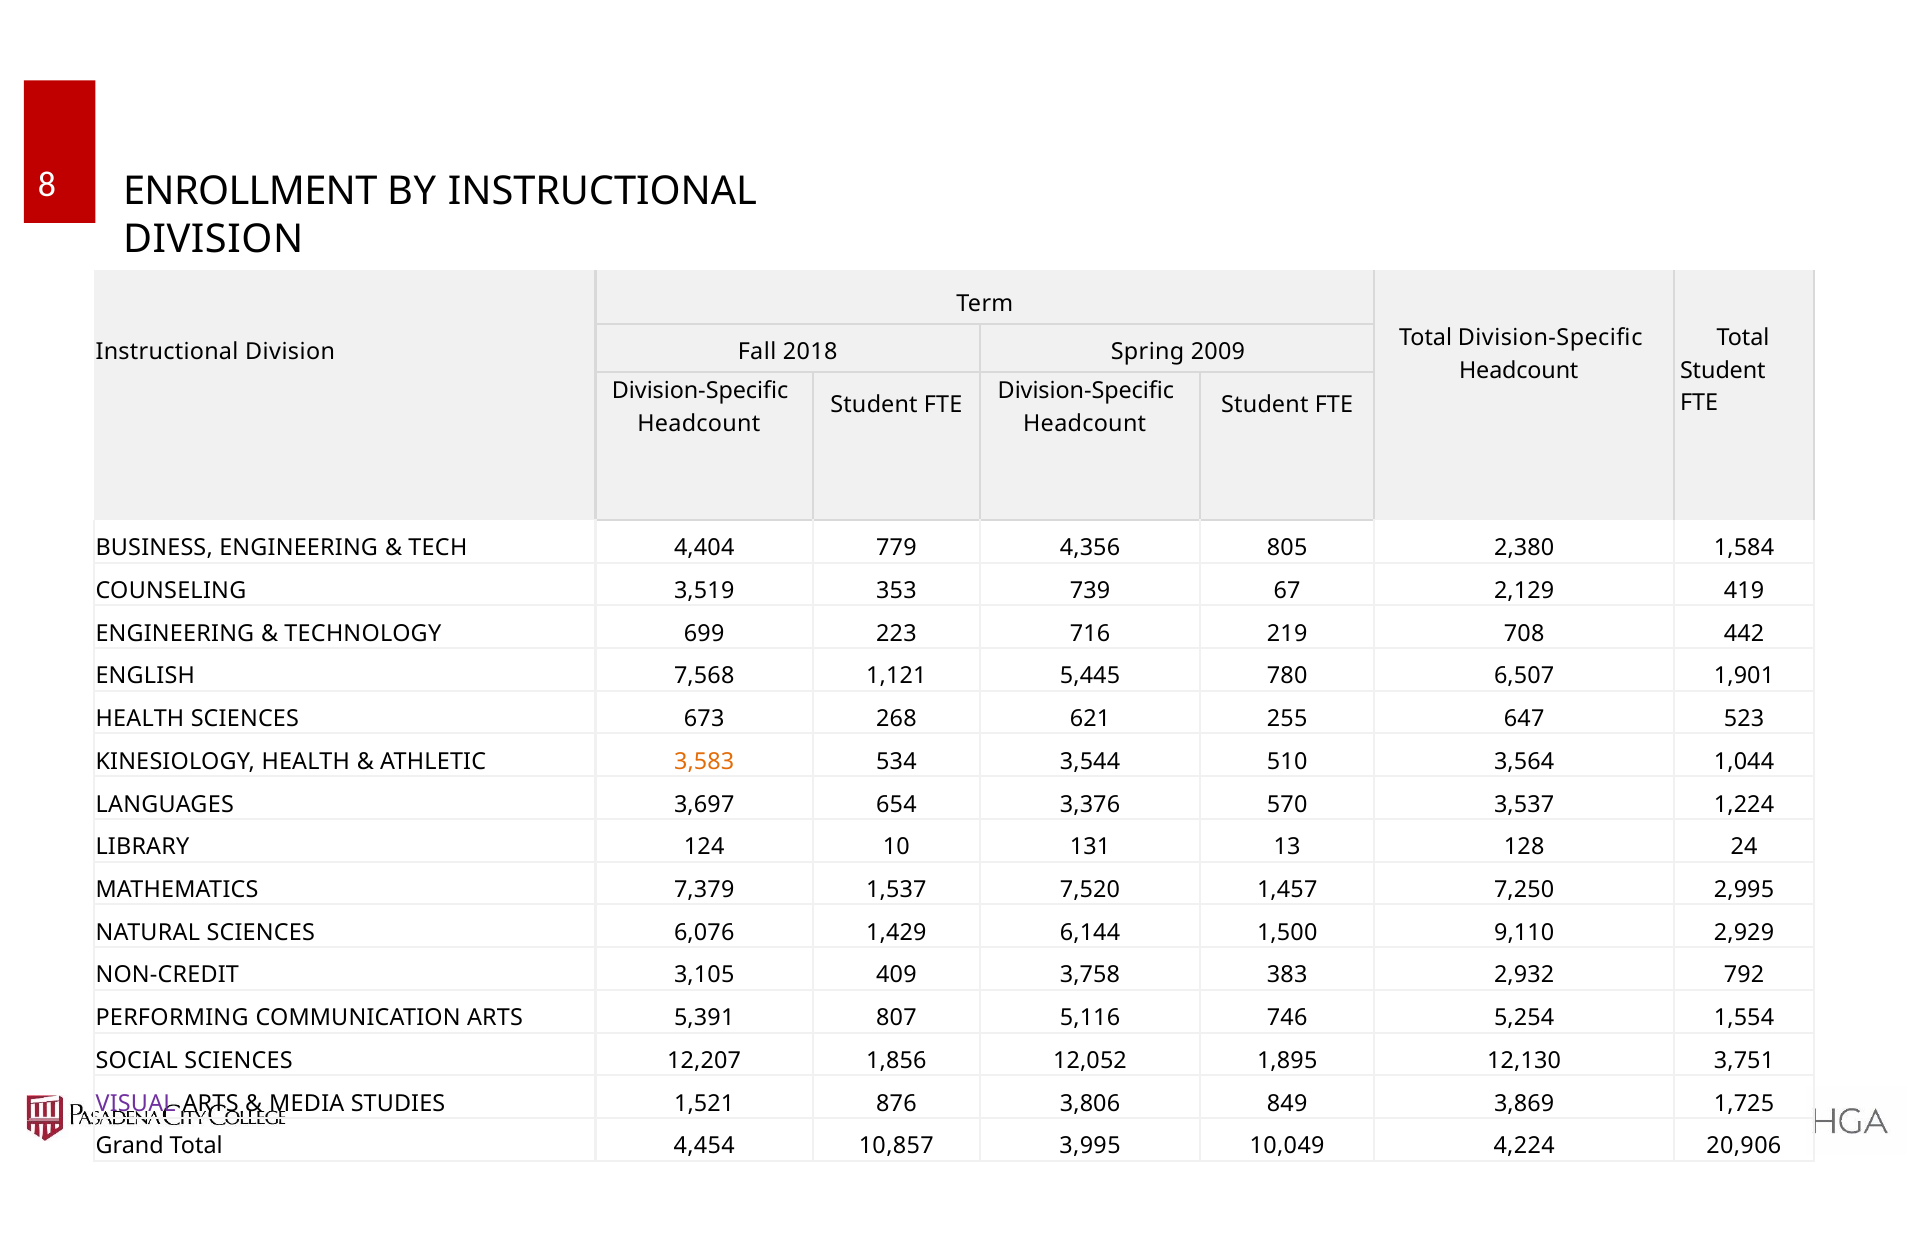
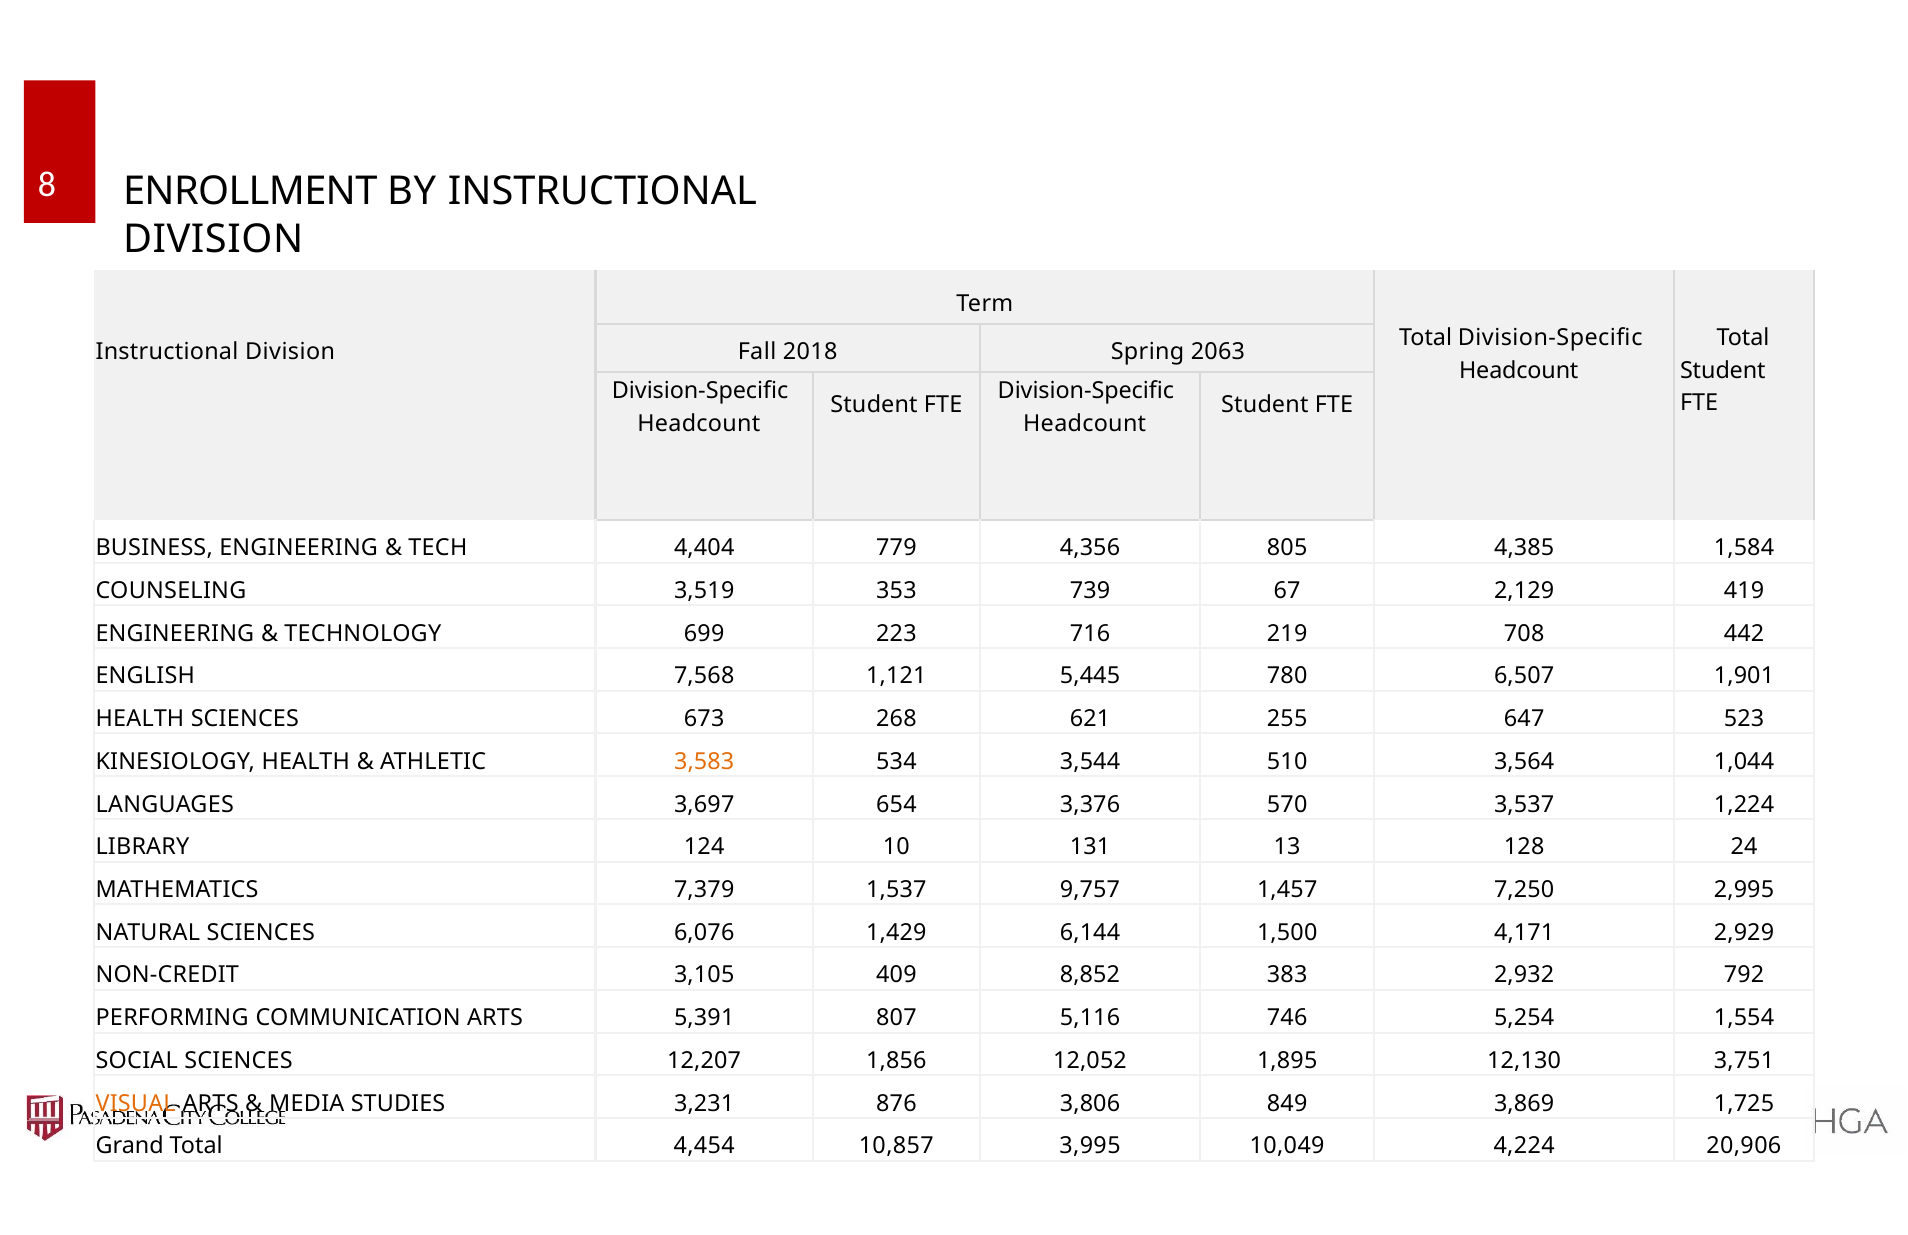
2009: 2009 -> 2063 (1218, 352)
2,380: 2,380 -> 4,385 (1524, 548)
7,520: 7,520 -> 9,757 (1090, 889)
9,110: 9,110 -> 4,171 (1524, 932)
3,758: 3,758 -> 8,852 (1090, 975)
VISUAL colour: purple -> orange (136, 1103)
1,521: 1,521 -> 3,231 (704, 1103)
